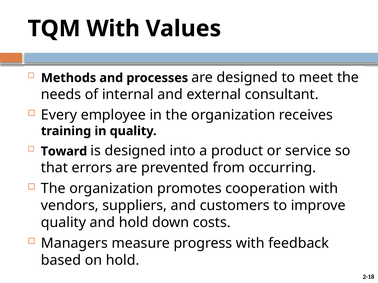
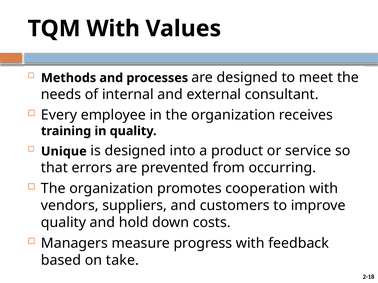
Toward: Toward -> Unique (64, 152)
on hold: hold -> take (122, 261)
